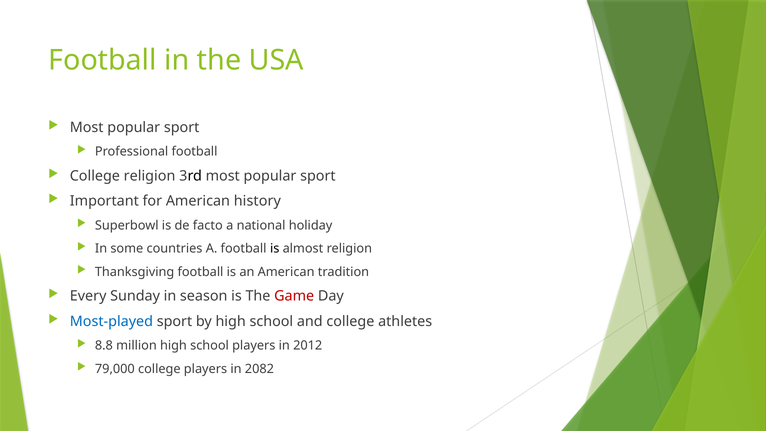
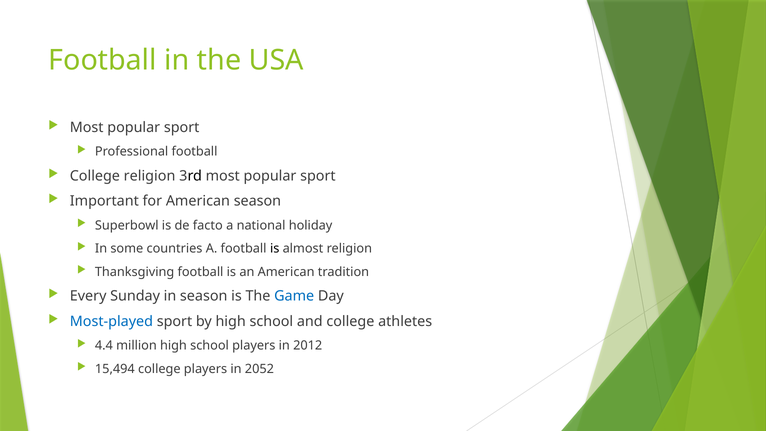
American history: history -> season (257, 201)
Game colour: red -> blue (294, 296)
8.8: 8.8 -> 4.4 (104, 345)
79,000: 79,000 -> 15,494 (115, 369)
2082: 2082 -> 2052 (259, 369)
